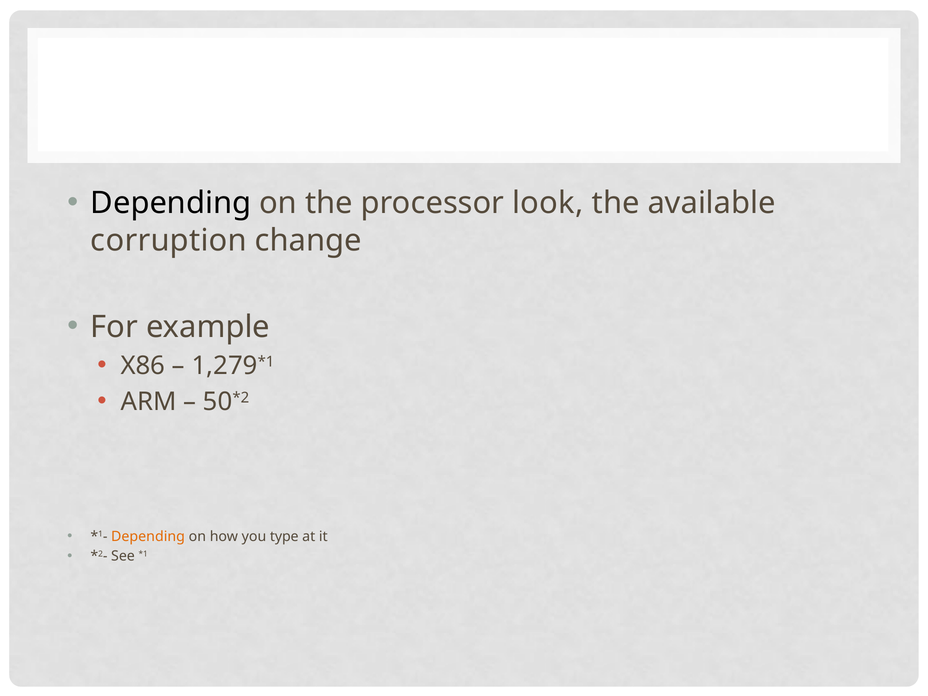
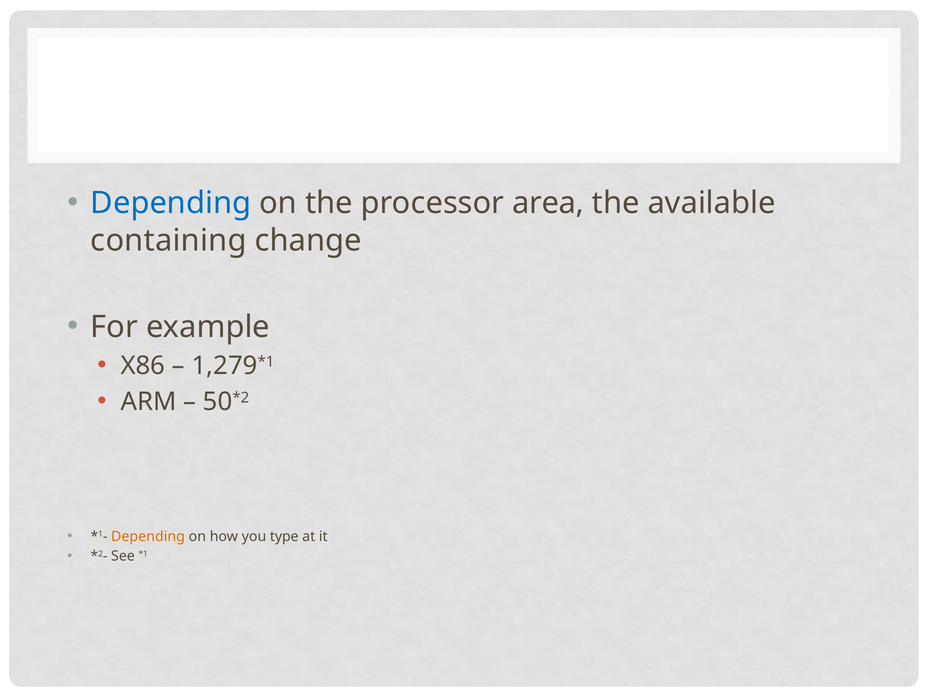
Depending colour: black -> blue (171, 203)
look: look -> area (548, 203)
corruption: corruption -> containing (169, 240)
